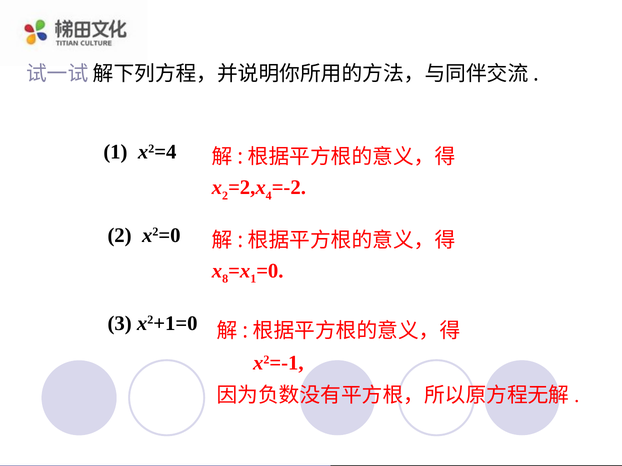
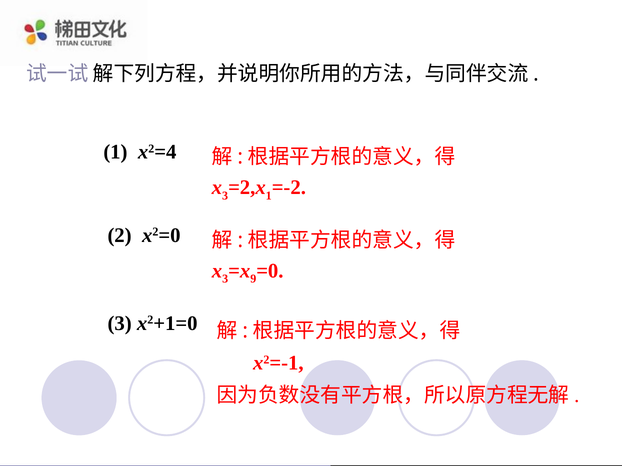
2: 2 -> 3 (225, 196)
4: 4 -> 1 (269, 196)
8: 8 -> 3 (225, 279)
1: 1 -> 9 (253, 279)
